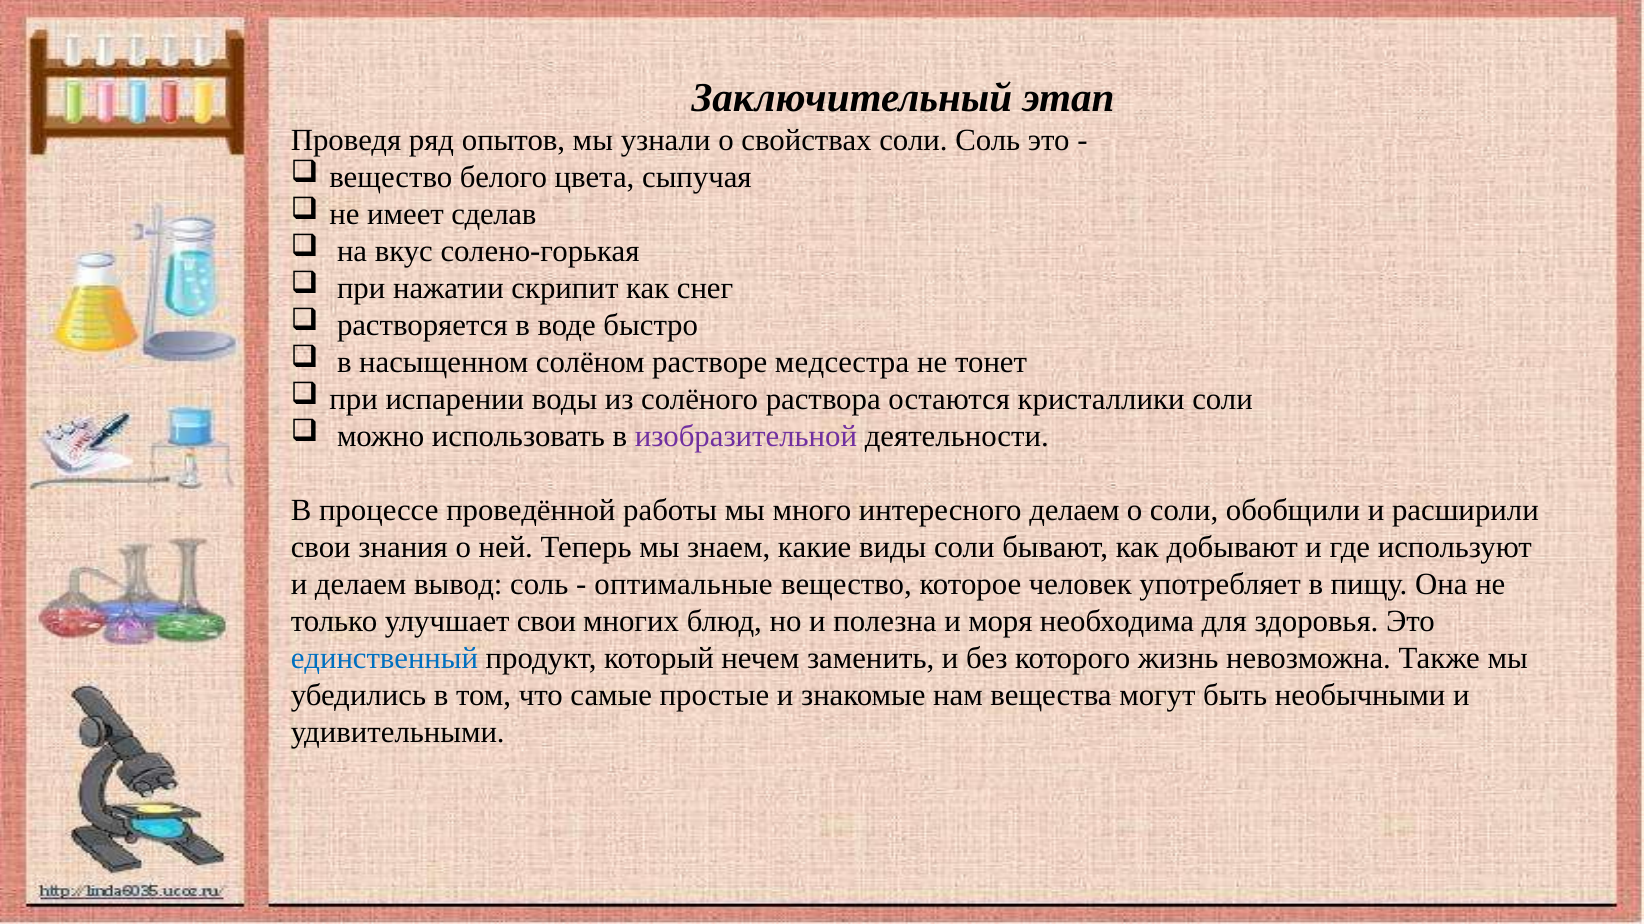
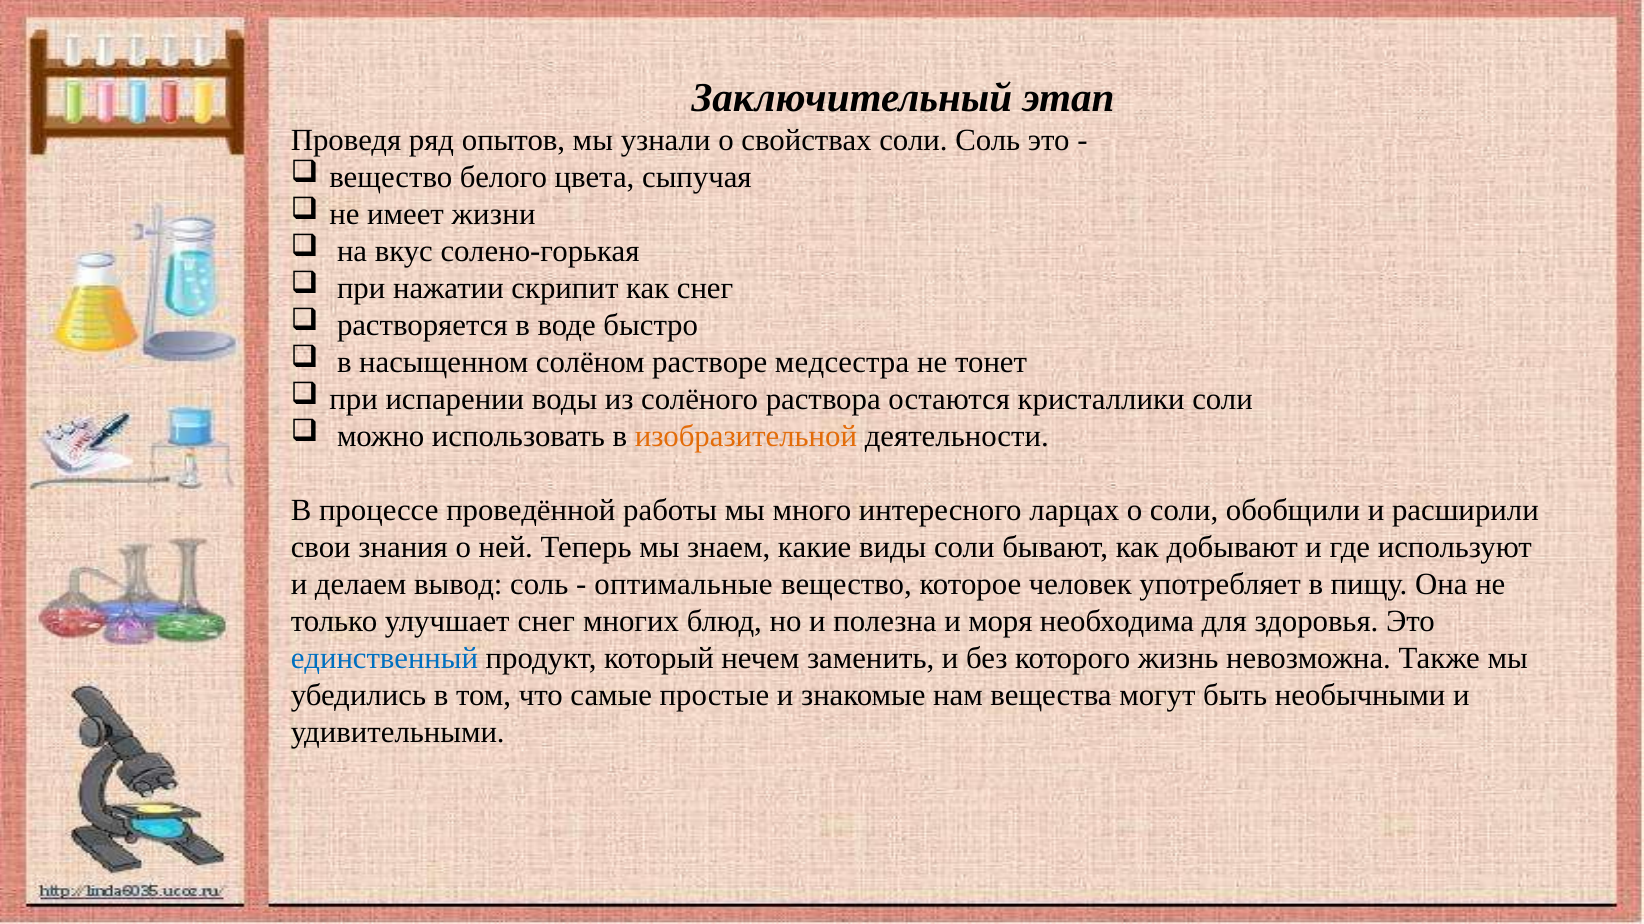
сделав: сделав -> жизни (494, 215)
изобразительной colour: purple -> orange (746, 437)
интересного делаем: делаем -> ларцах (1074, 511)
улучшает свои: свои -> снег (546, 622)
